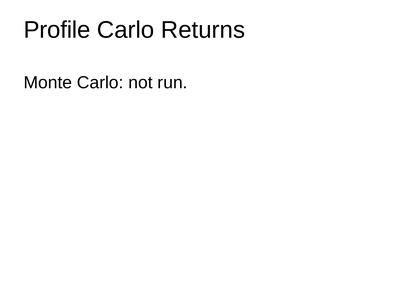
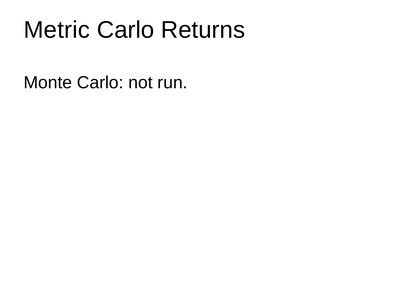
Profile: Profile -> Metric (57, 30)
